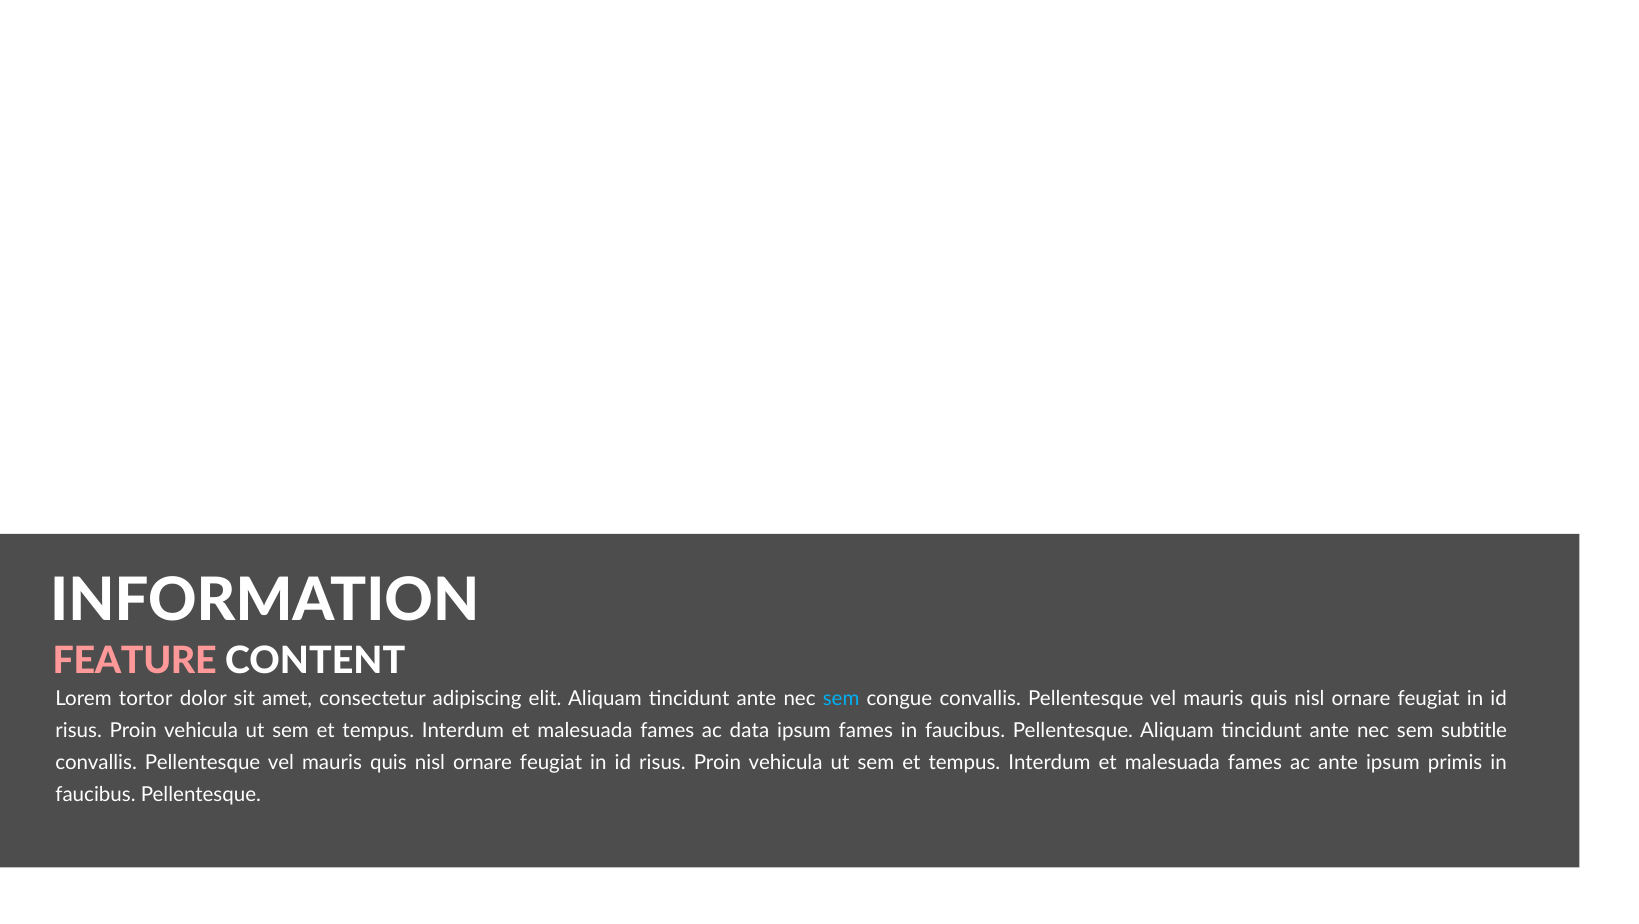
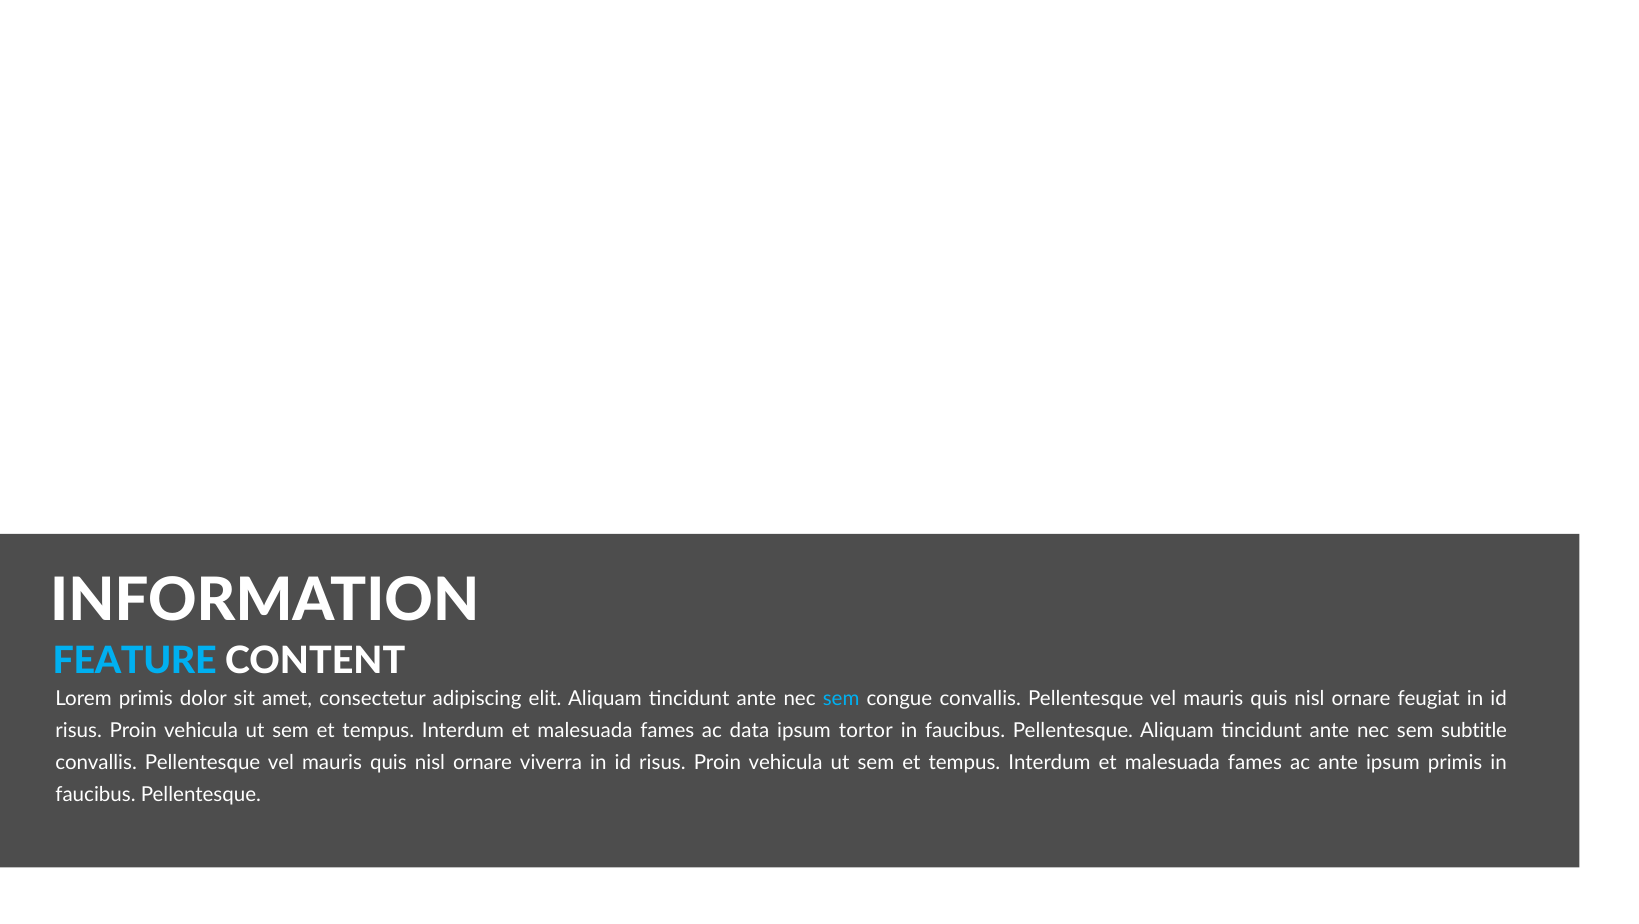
FEATURE colour: pink -> light blue (135, 661)
Lorem tortor: tortor -> primis (146, 699)
ipsum fames: fames -> tortor (866, 731)
feugiat: feugiat -> viverra (551, 763)
